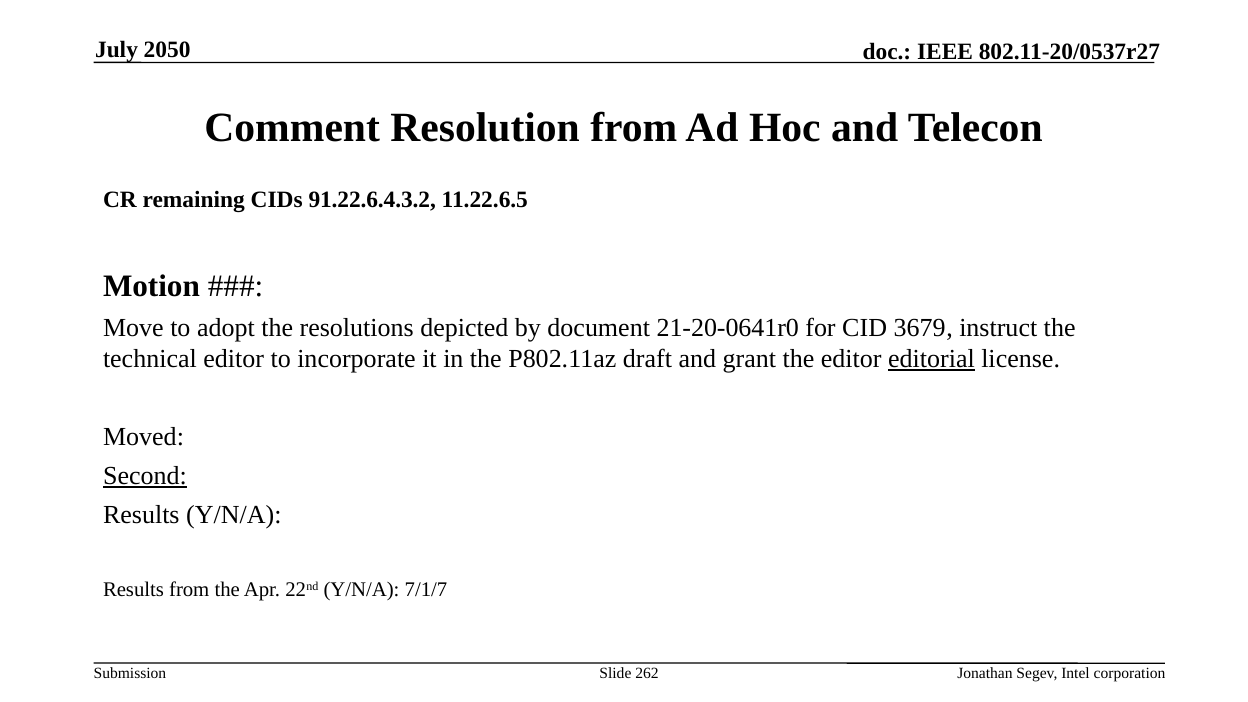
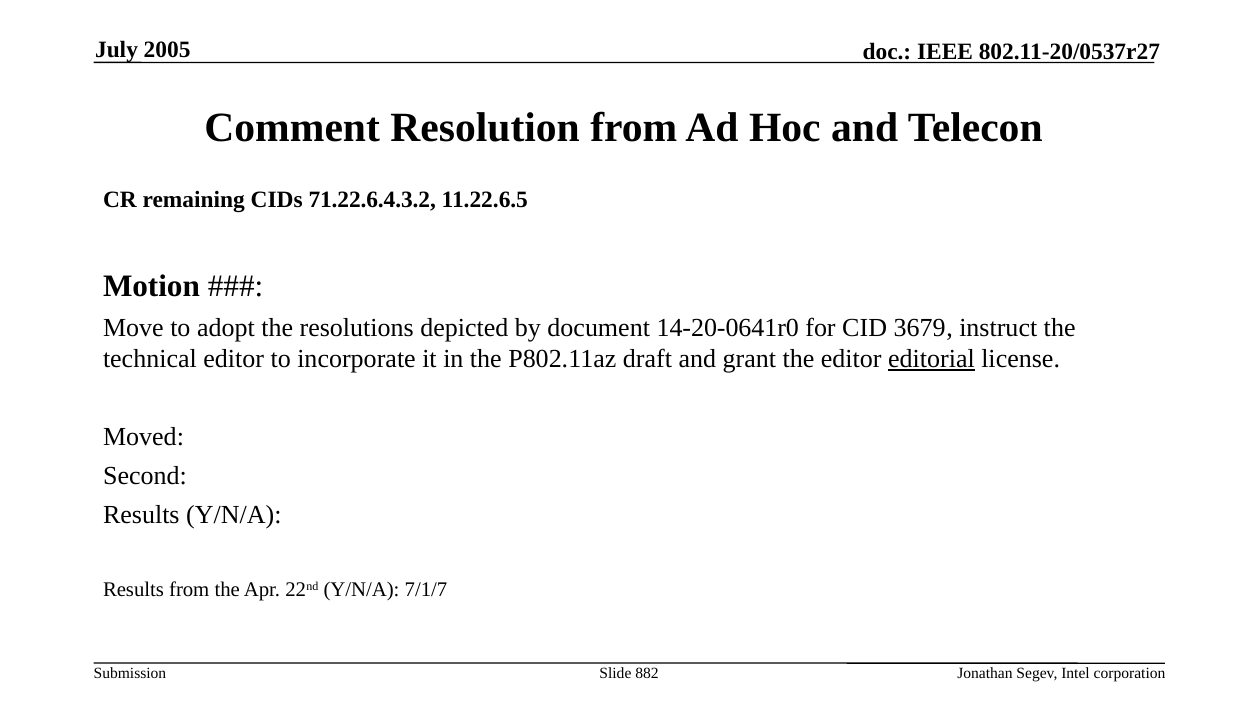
2050: 2050 -> 2005 (167, 50)
91.22.6.4.3.2: 91.22.6.4.3.2 -> 71.22.6.4.3.2 (372, 200)
21-20-0641r0: 21-20-0641r0 -> 14-20-0641r0 (728, 328)
Second underline: present -> none (145, 476)
262: 262 -> 882 (647, 673)
